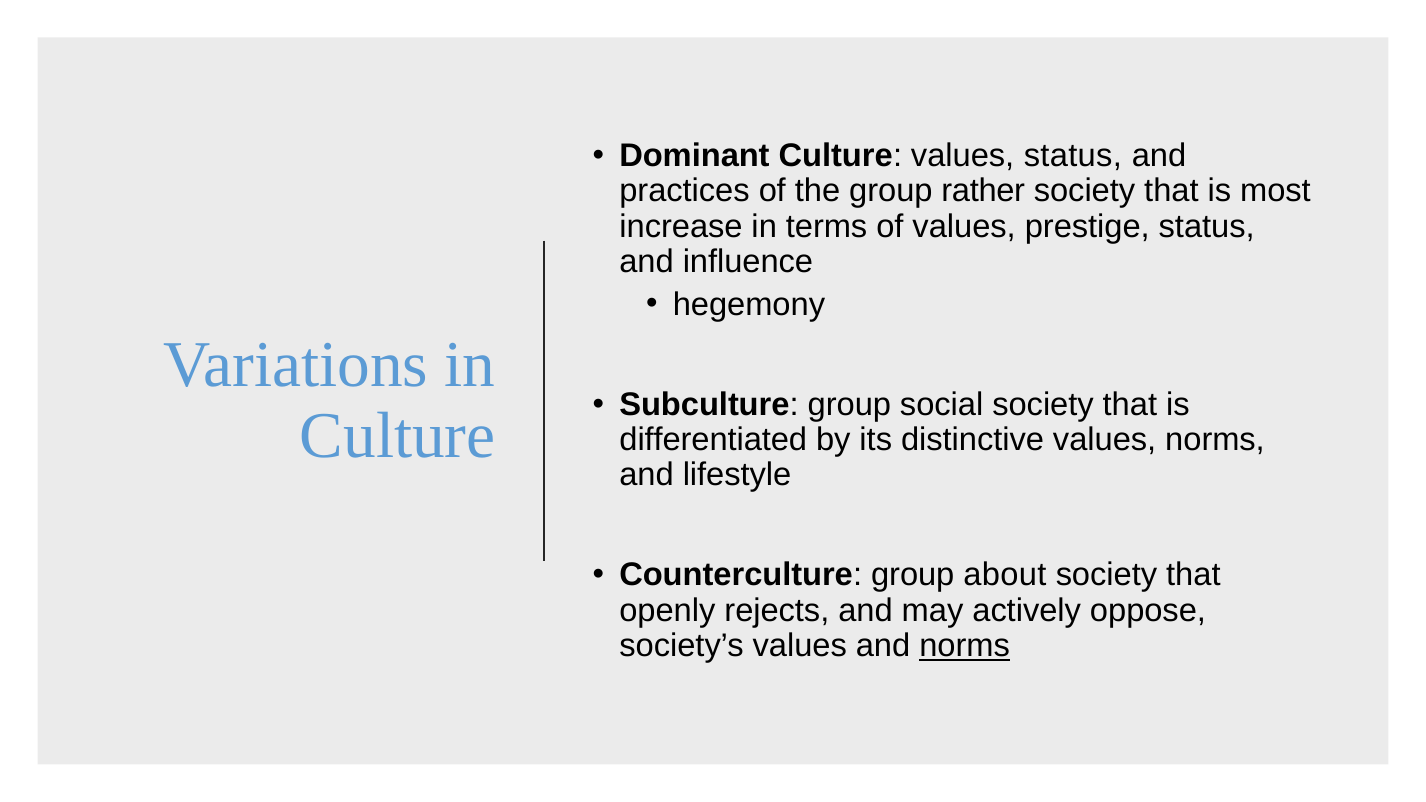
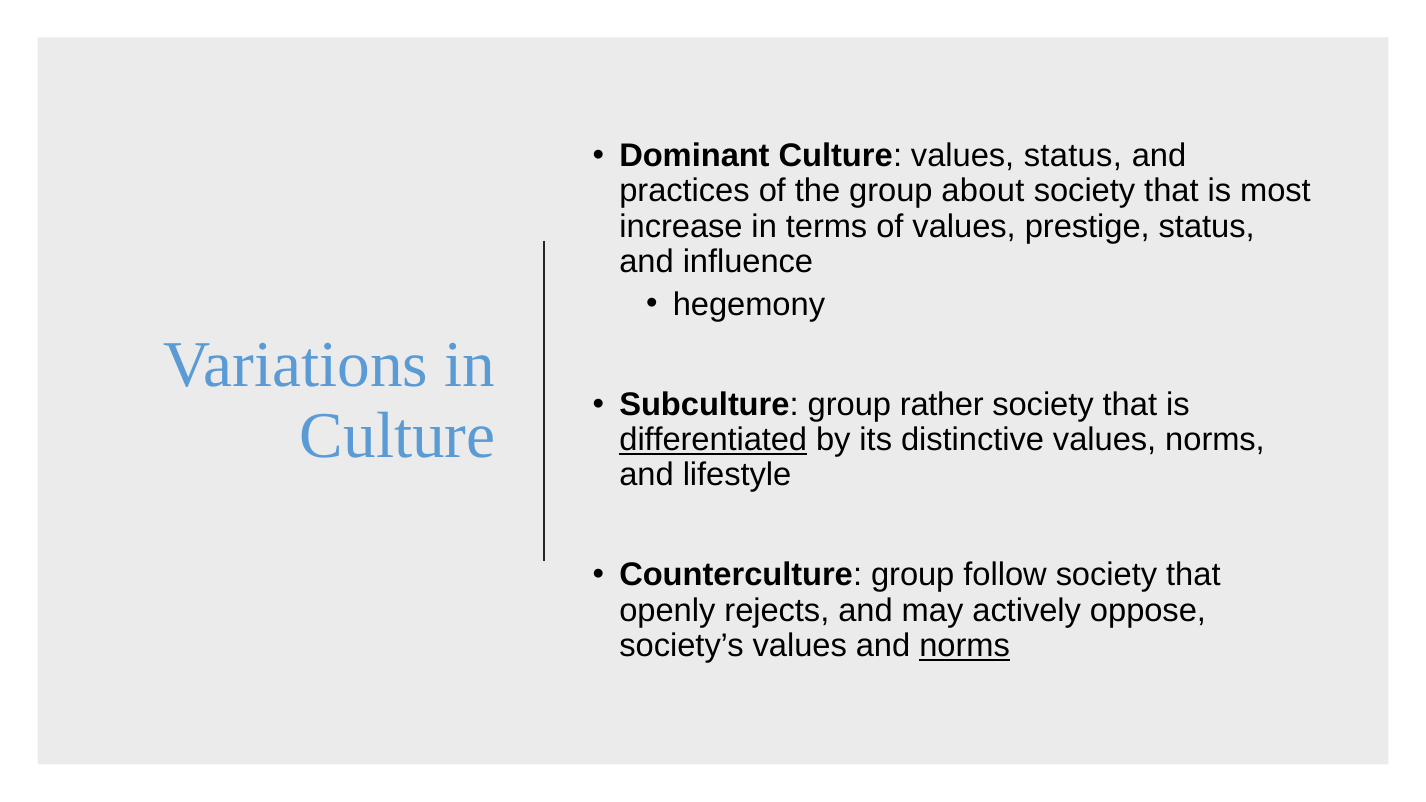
rather: rather -> about (983, 191)
social: social -> rather (942, 405)
differentiated underline: none -> present (713, 440)
about: about -> follow (1005, 575)
